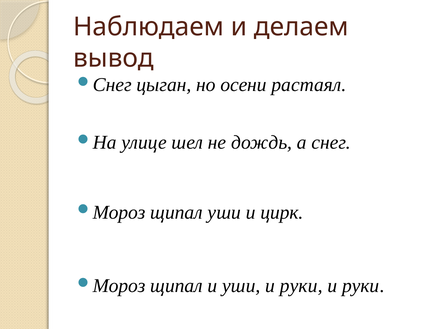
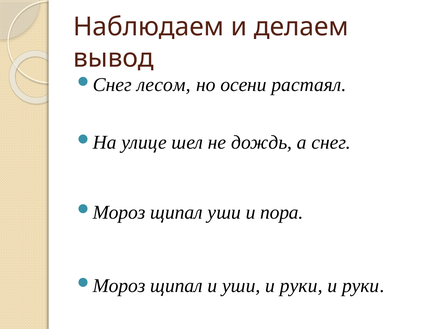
цыган: цыган -> лесом (164, 85)
цирк: цирк -> пора (282, 212)
